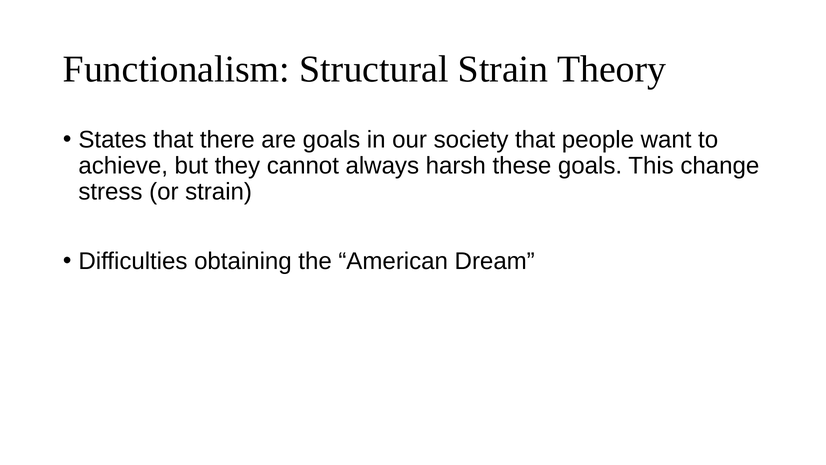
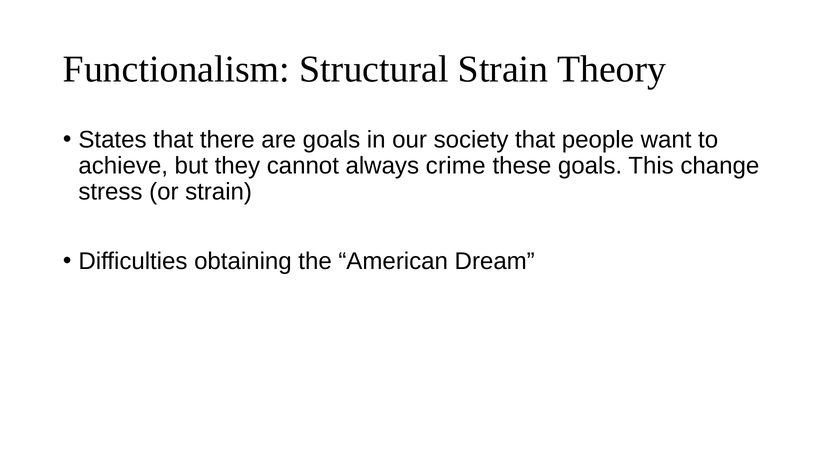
harsh: harsh -> crime (456, 166)
